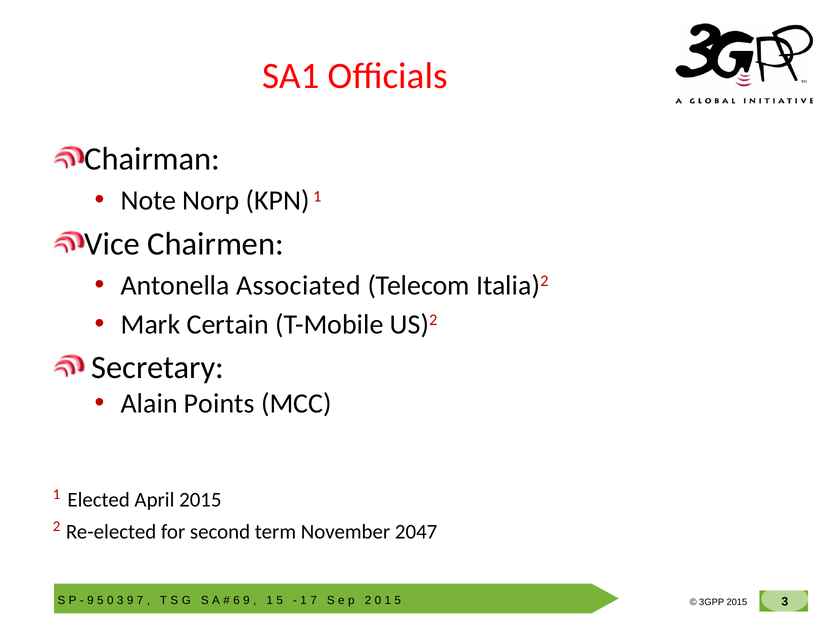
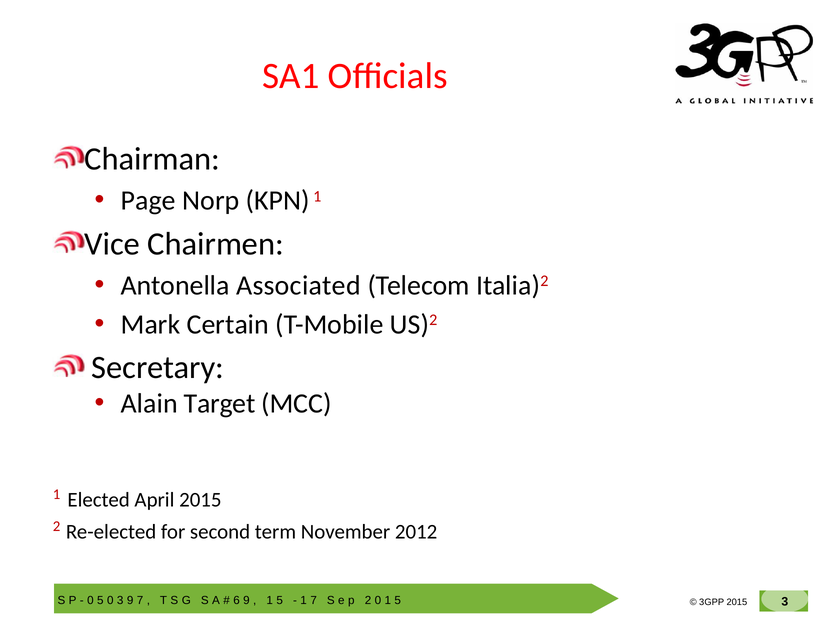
Note: Note -> Page (148, 201)
Points: Points -> Target (220, 403)
November 2047: 2047 -> 2012 (416, 532)
9: 9 -> 0 (90, 600)
